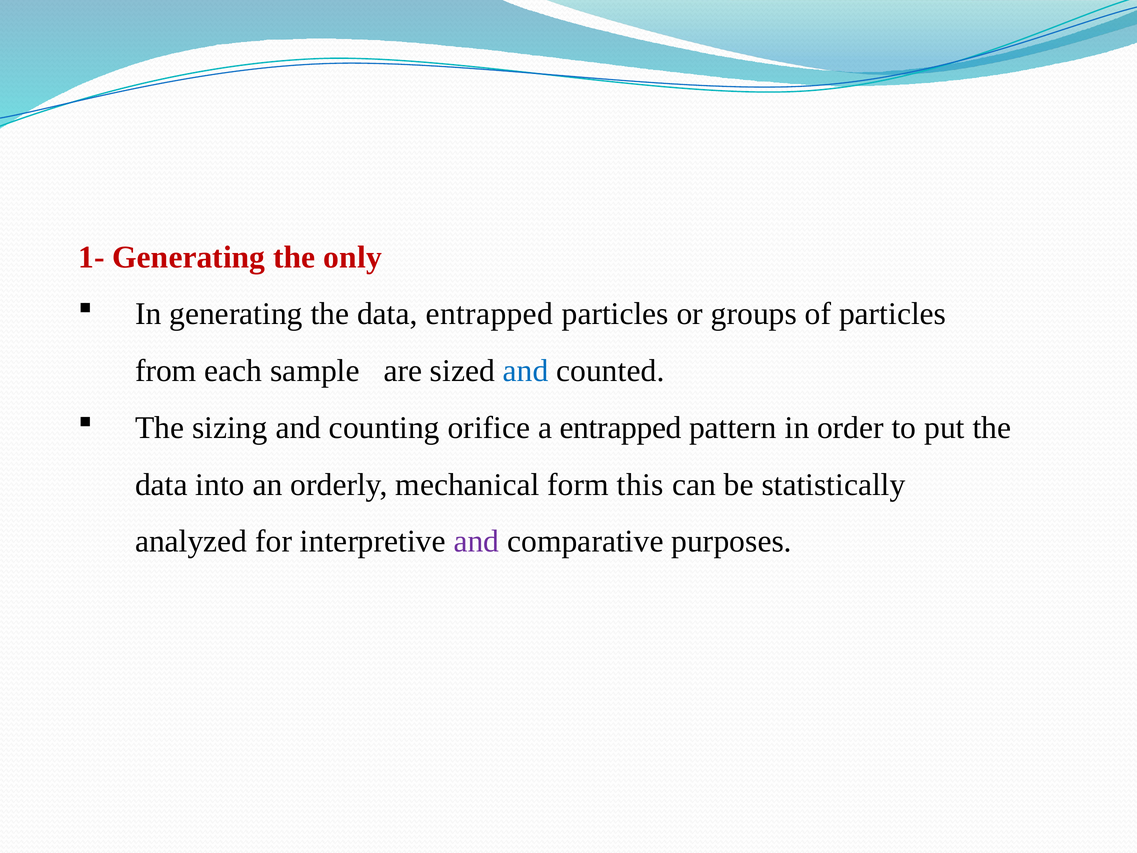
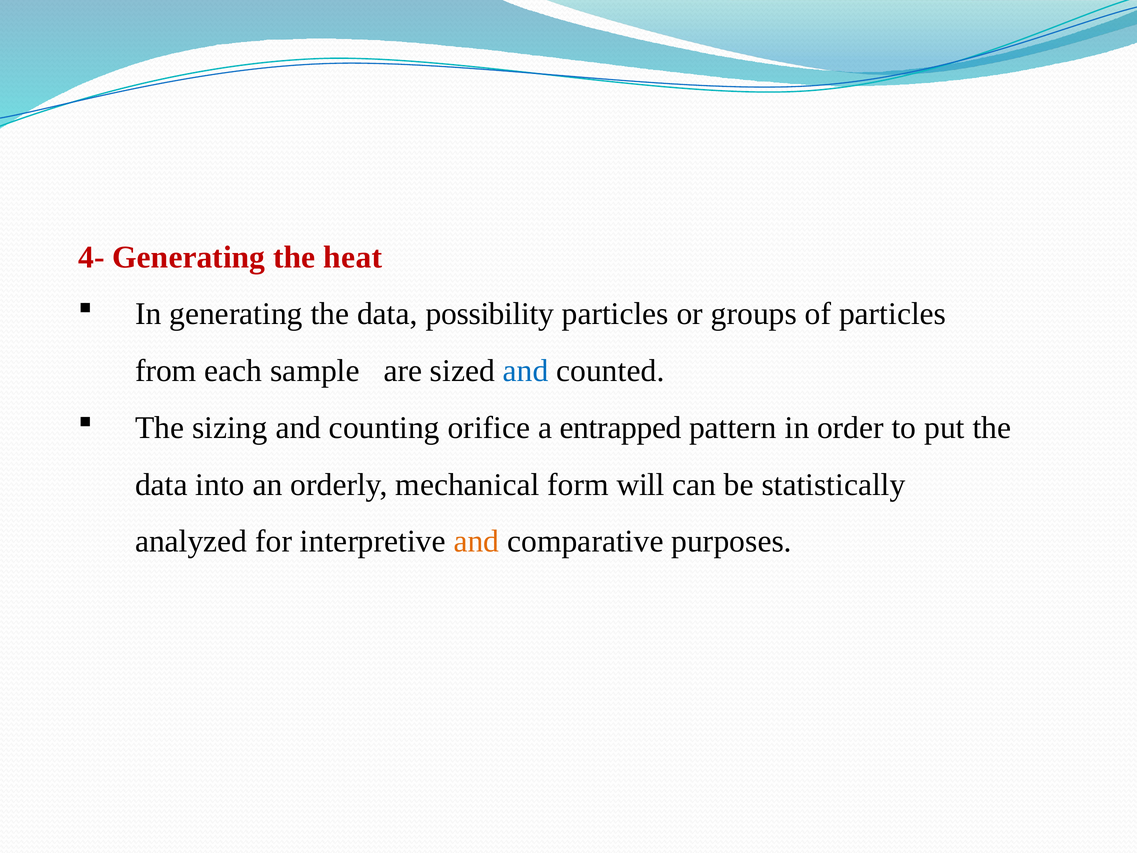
1-: 1- -> 4- (91, 257)
only: only -> heat (353, 257)
data entrapped: entrapped -> possibility (490, 314)
this: this -> will (641, 485)
and colour: purple -> orange (476, 541)
